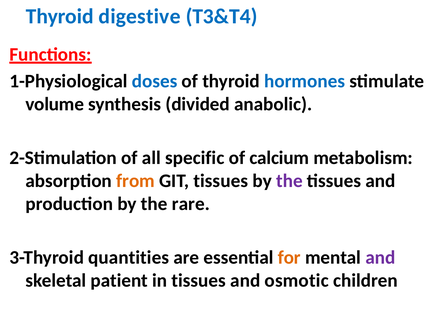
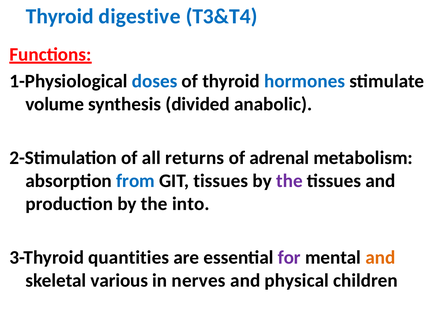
specific: specific -> returns (195, 158)
calcium: calcium -> adrenal (279, 158)
from colour: orange -> blue (136, 181)
rare: rare -> into (191, 204)
for colour: orange -> purple (289, 258)
and colour: purple -> orange (380, 258)
patient: patient -> various (119, 281)
in tissues: tissues -> nerves (199, 281)
osmotic: osmotic -> physical (297, 281)
